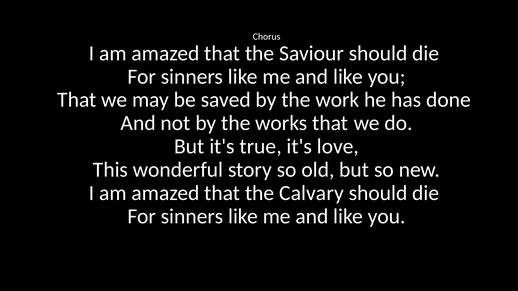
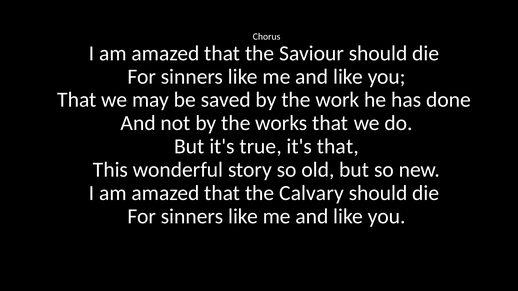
it's love: love -> that (338, 147)
